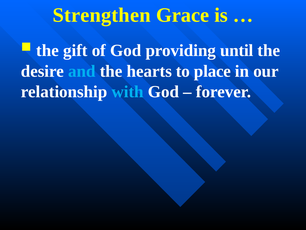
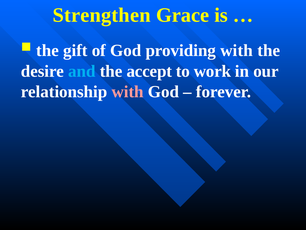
providing until: until -> with (237, 50)
hearts: hearts -> accept (149, 71)
place: place -> work (212, 71)
with colour: light blue -> pink (128, 91)
